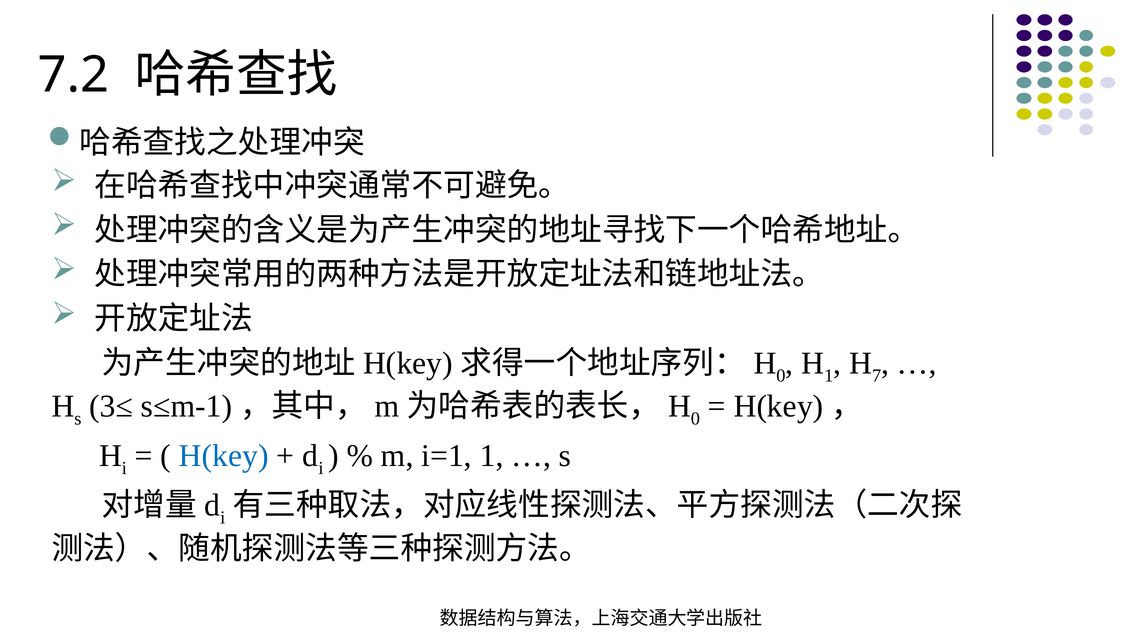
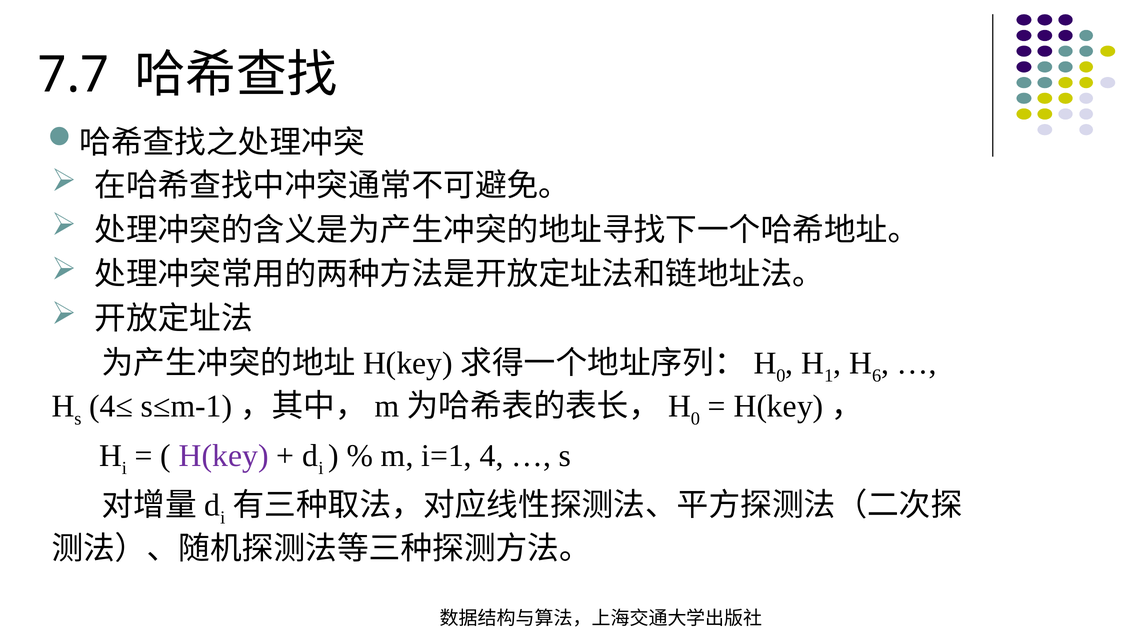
7.2: 7.2 -> 7.7 (74, 75)
7: 7 -> 6 (877, 376)
3≤: 3≤ -> 4≤ (111, 406)
H(key colour: blue -> purple (224, 456)
i=1 1: 1 -> 4 (492, 456)
